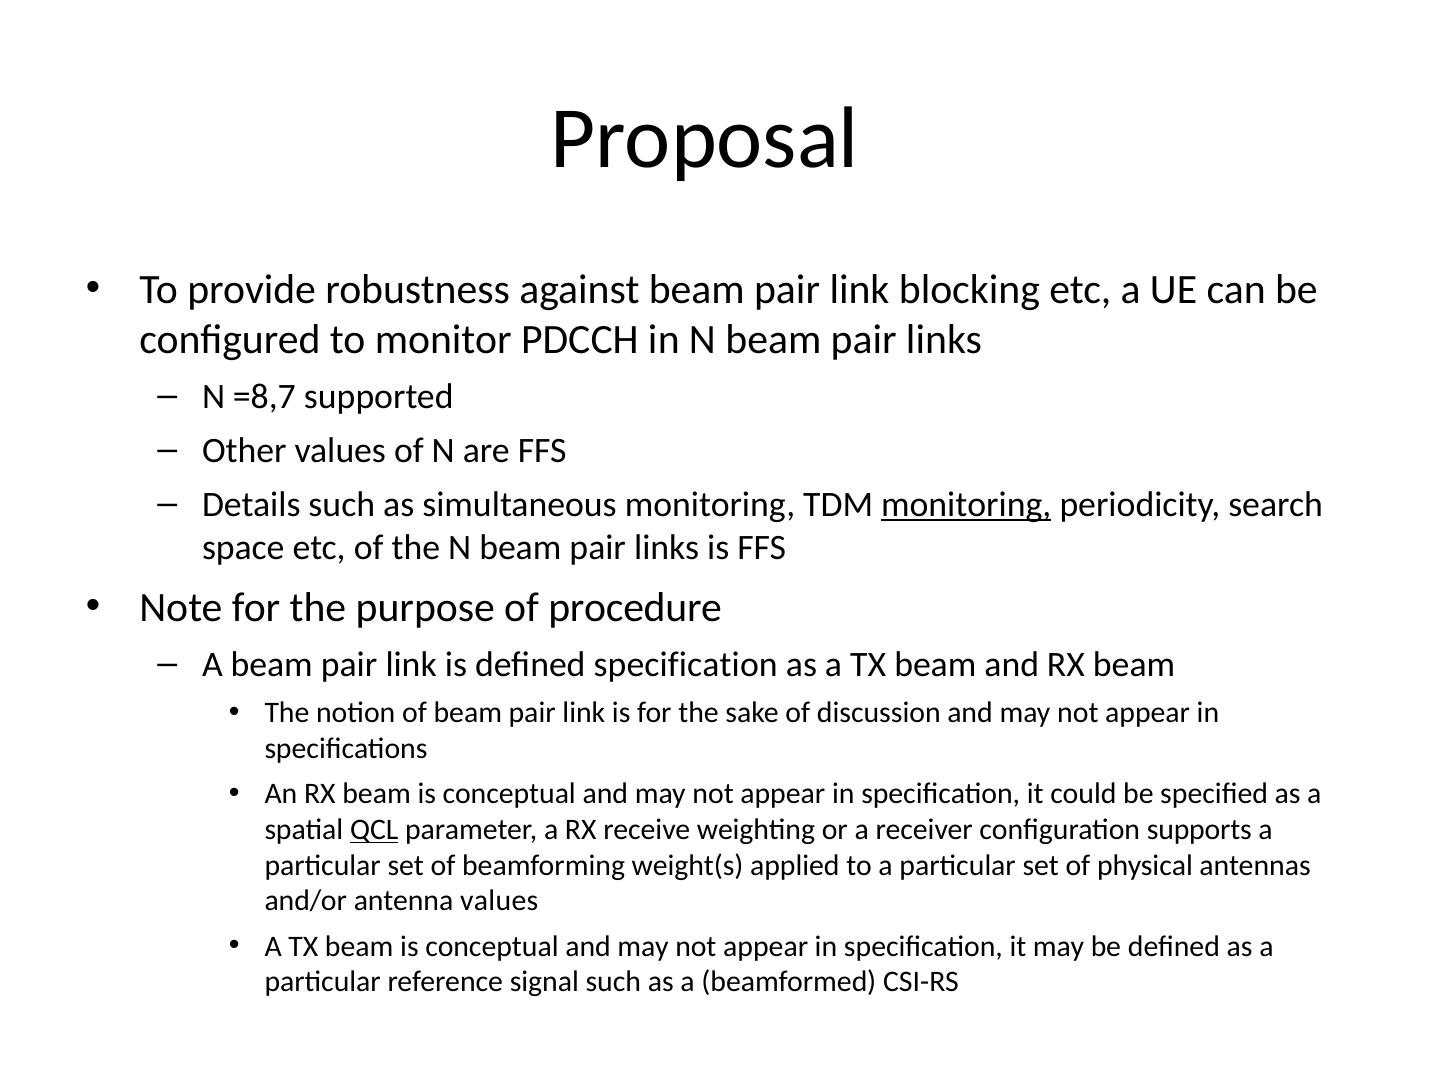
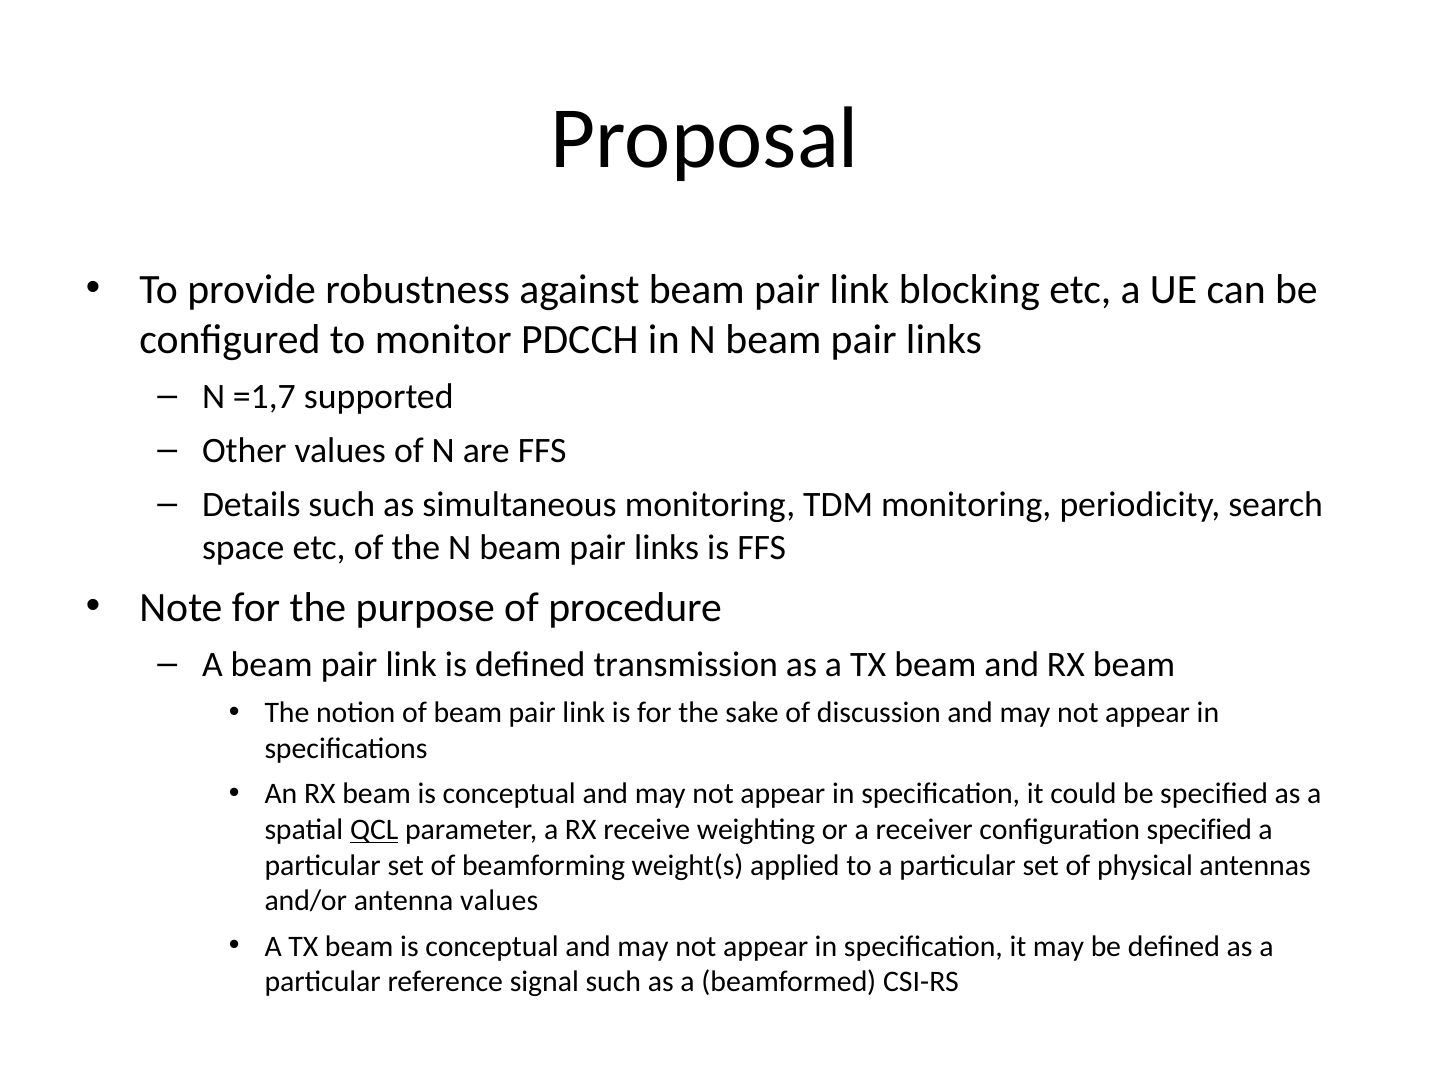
=8,7: =8,7 -> =1,7 (264, 397)
monitoring underline: present -> none (966, 505)
defined specification: specification -> transmission (686, 665)
configuration supports: supports -> specified (1199, 830)
